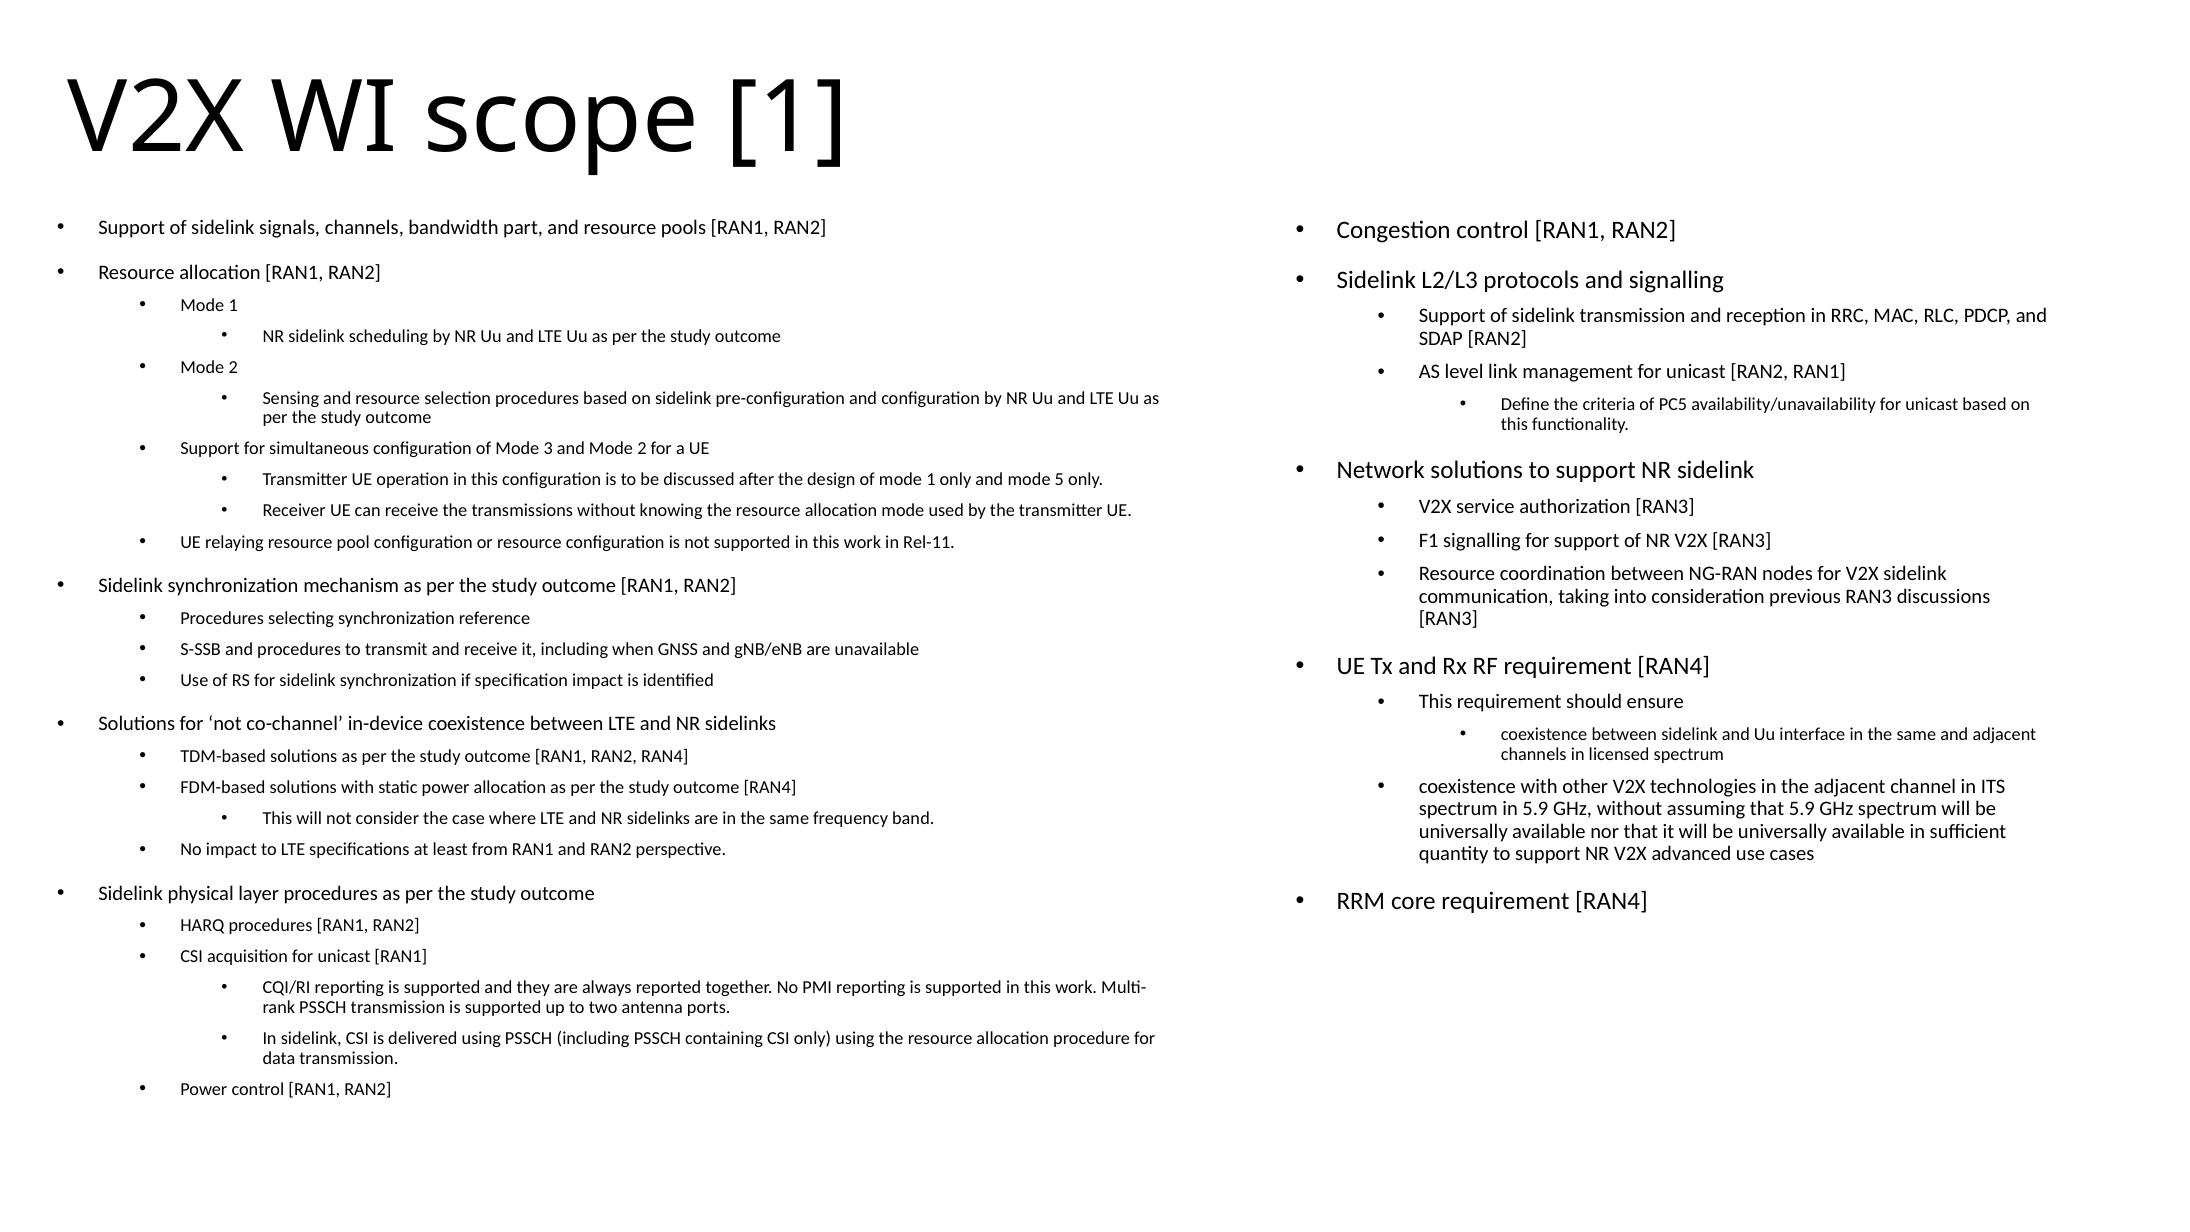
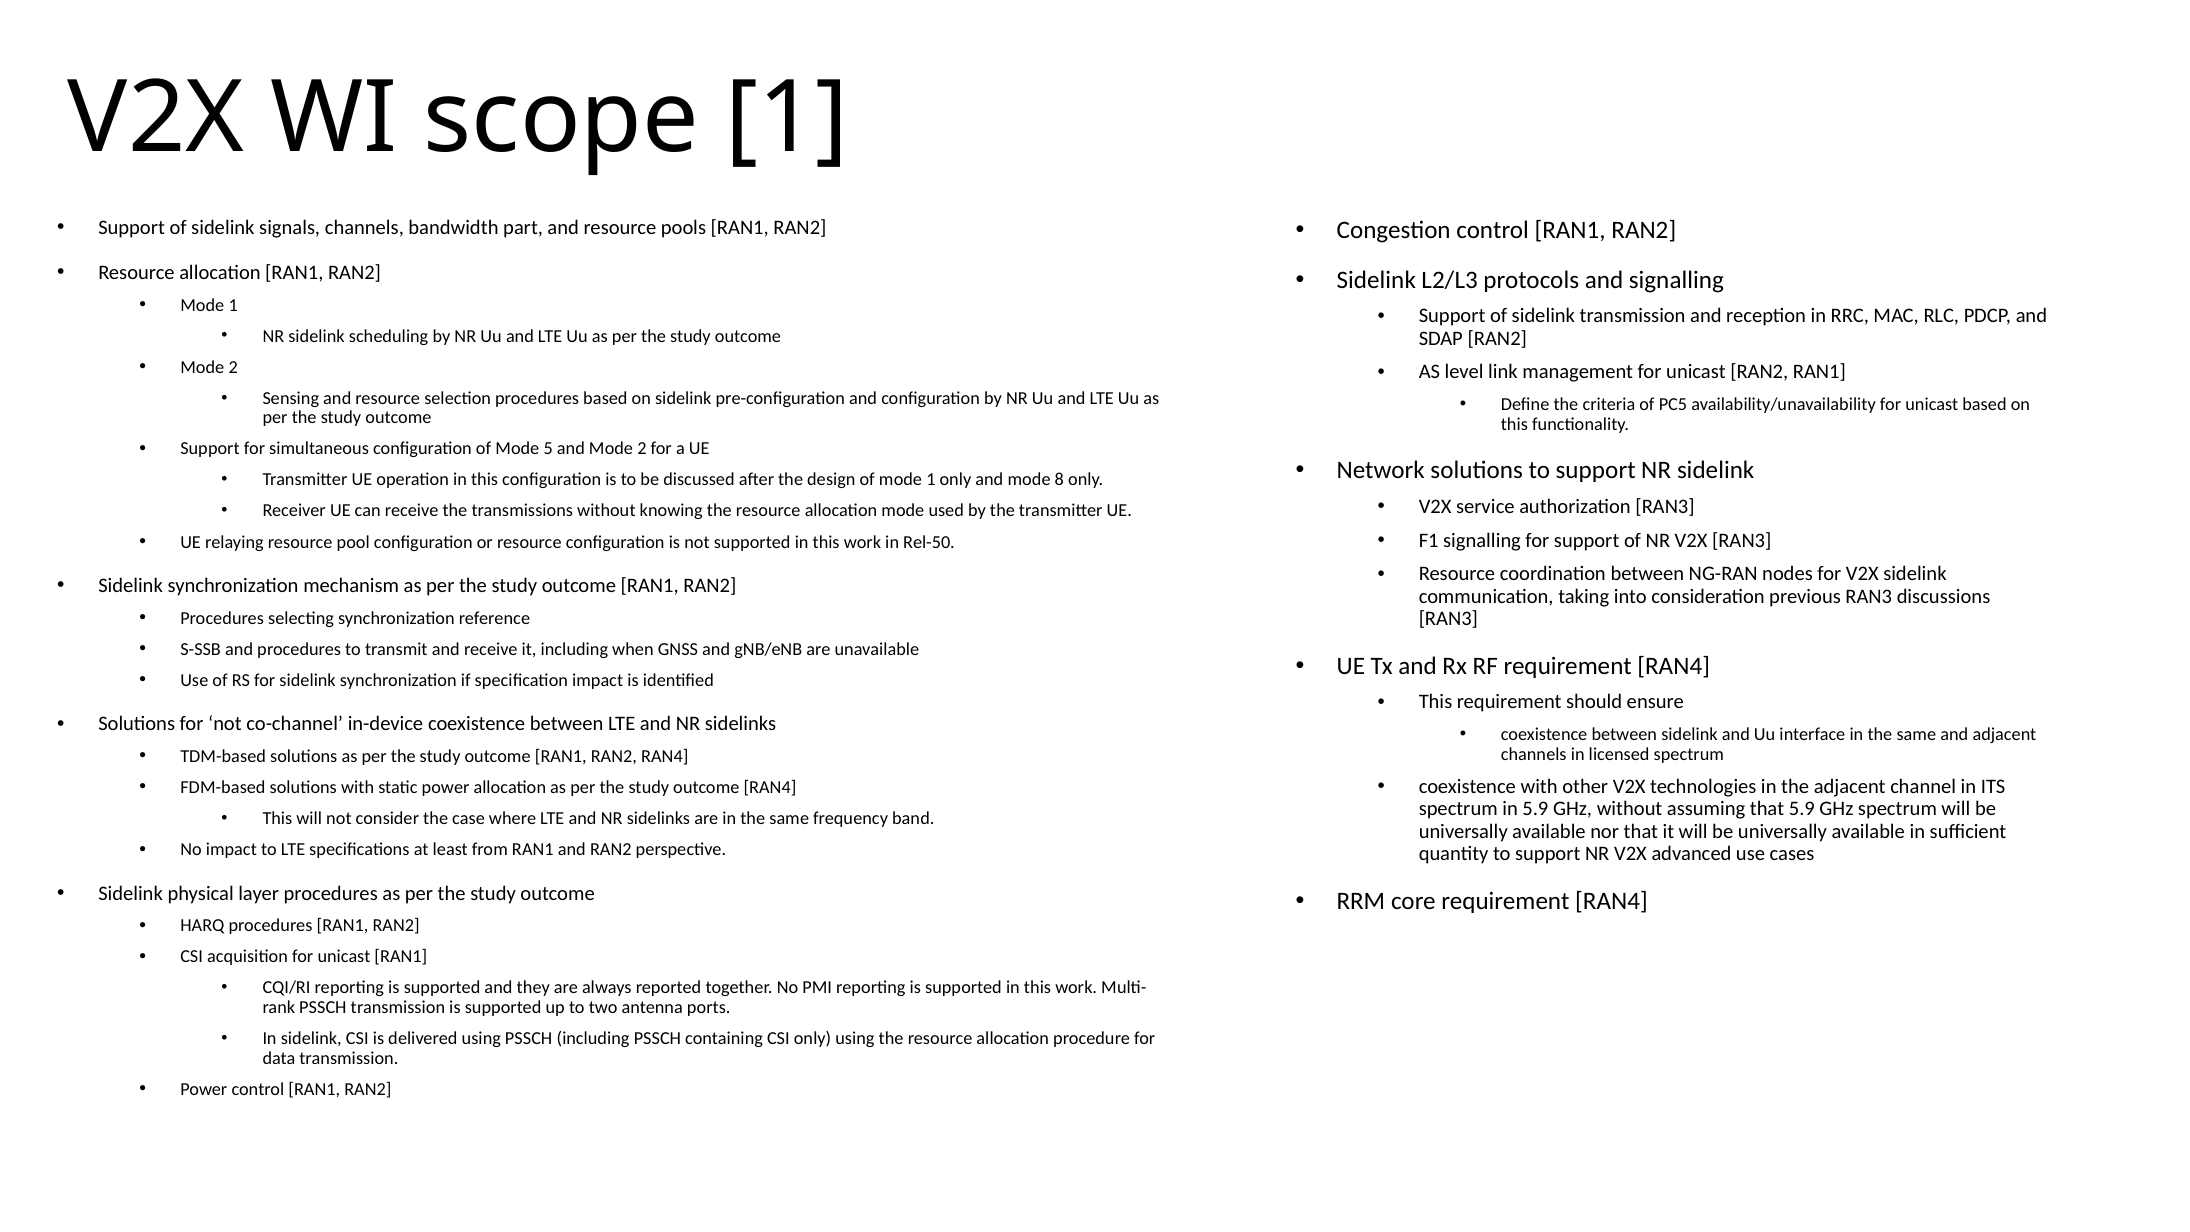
3: 3 -> 5 (548, 449)
5: 5 -> 8 (1059, 480)
Rel-11: Rel-11 -> Rel-50 (929, 542)
